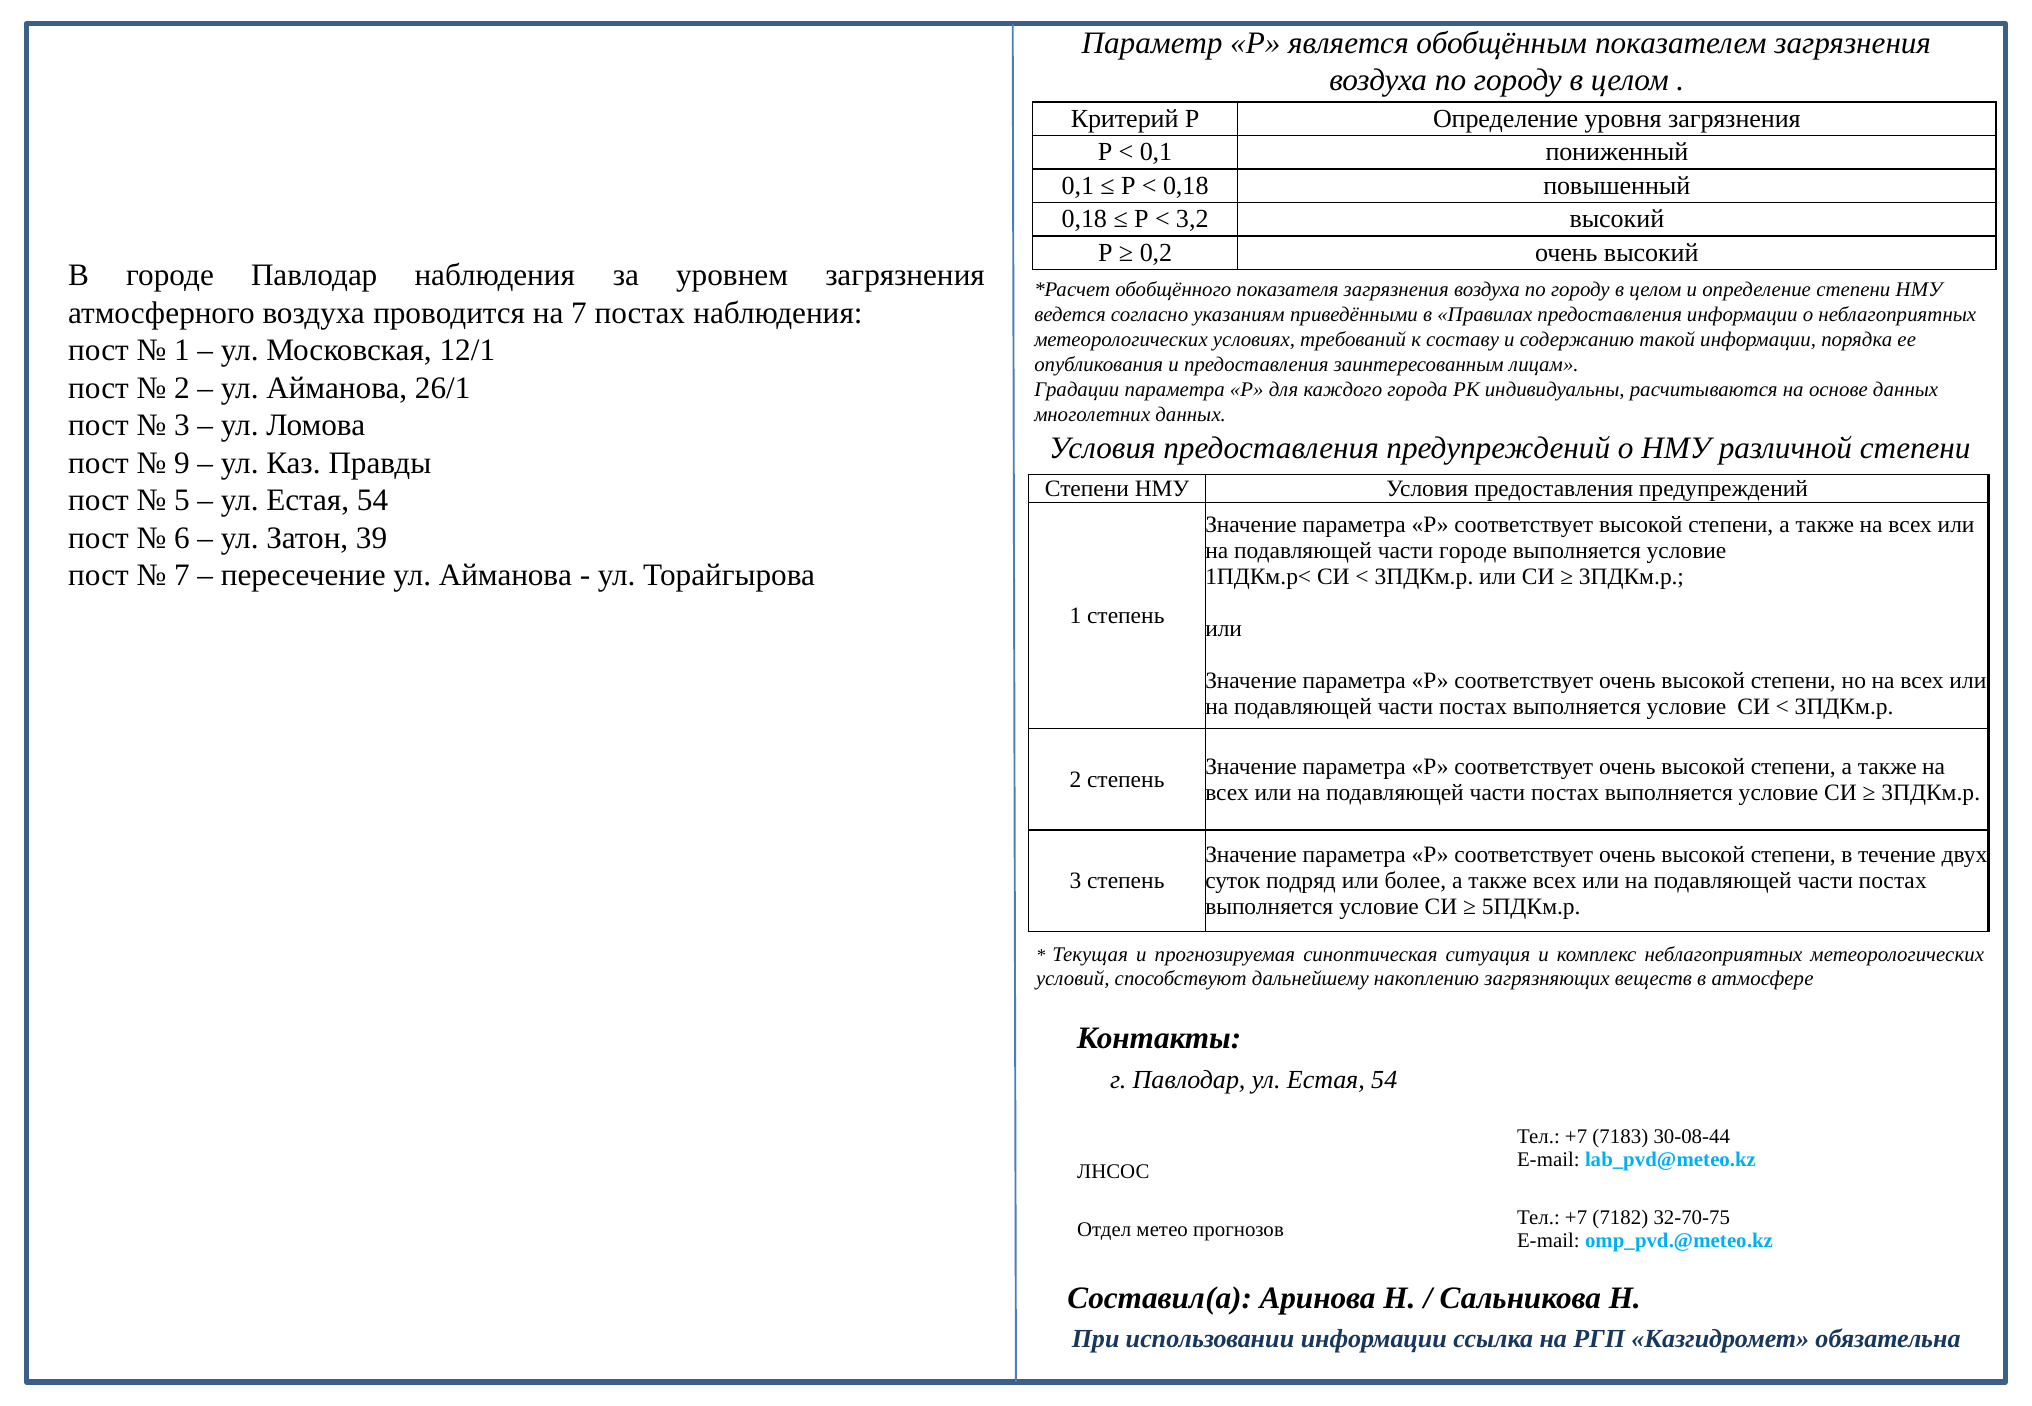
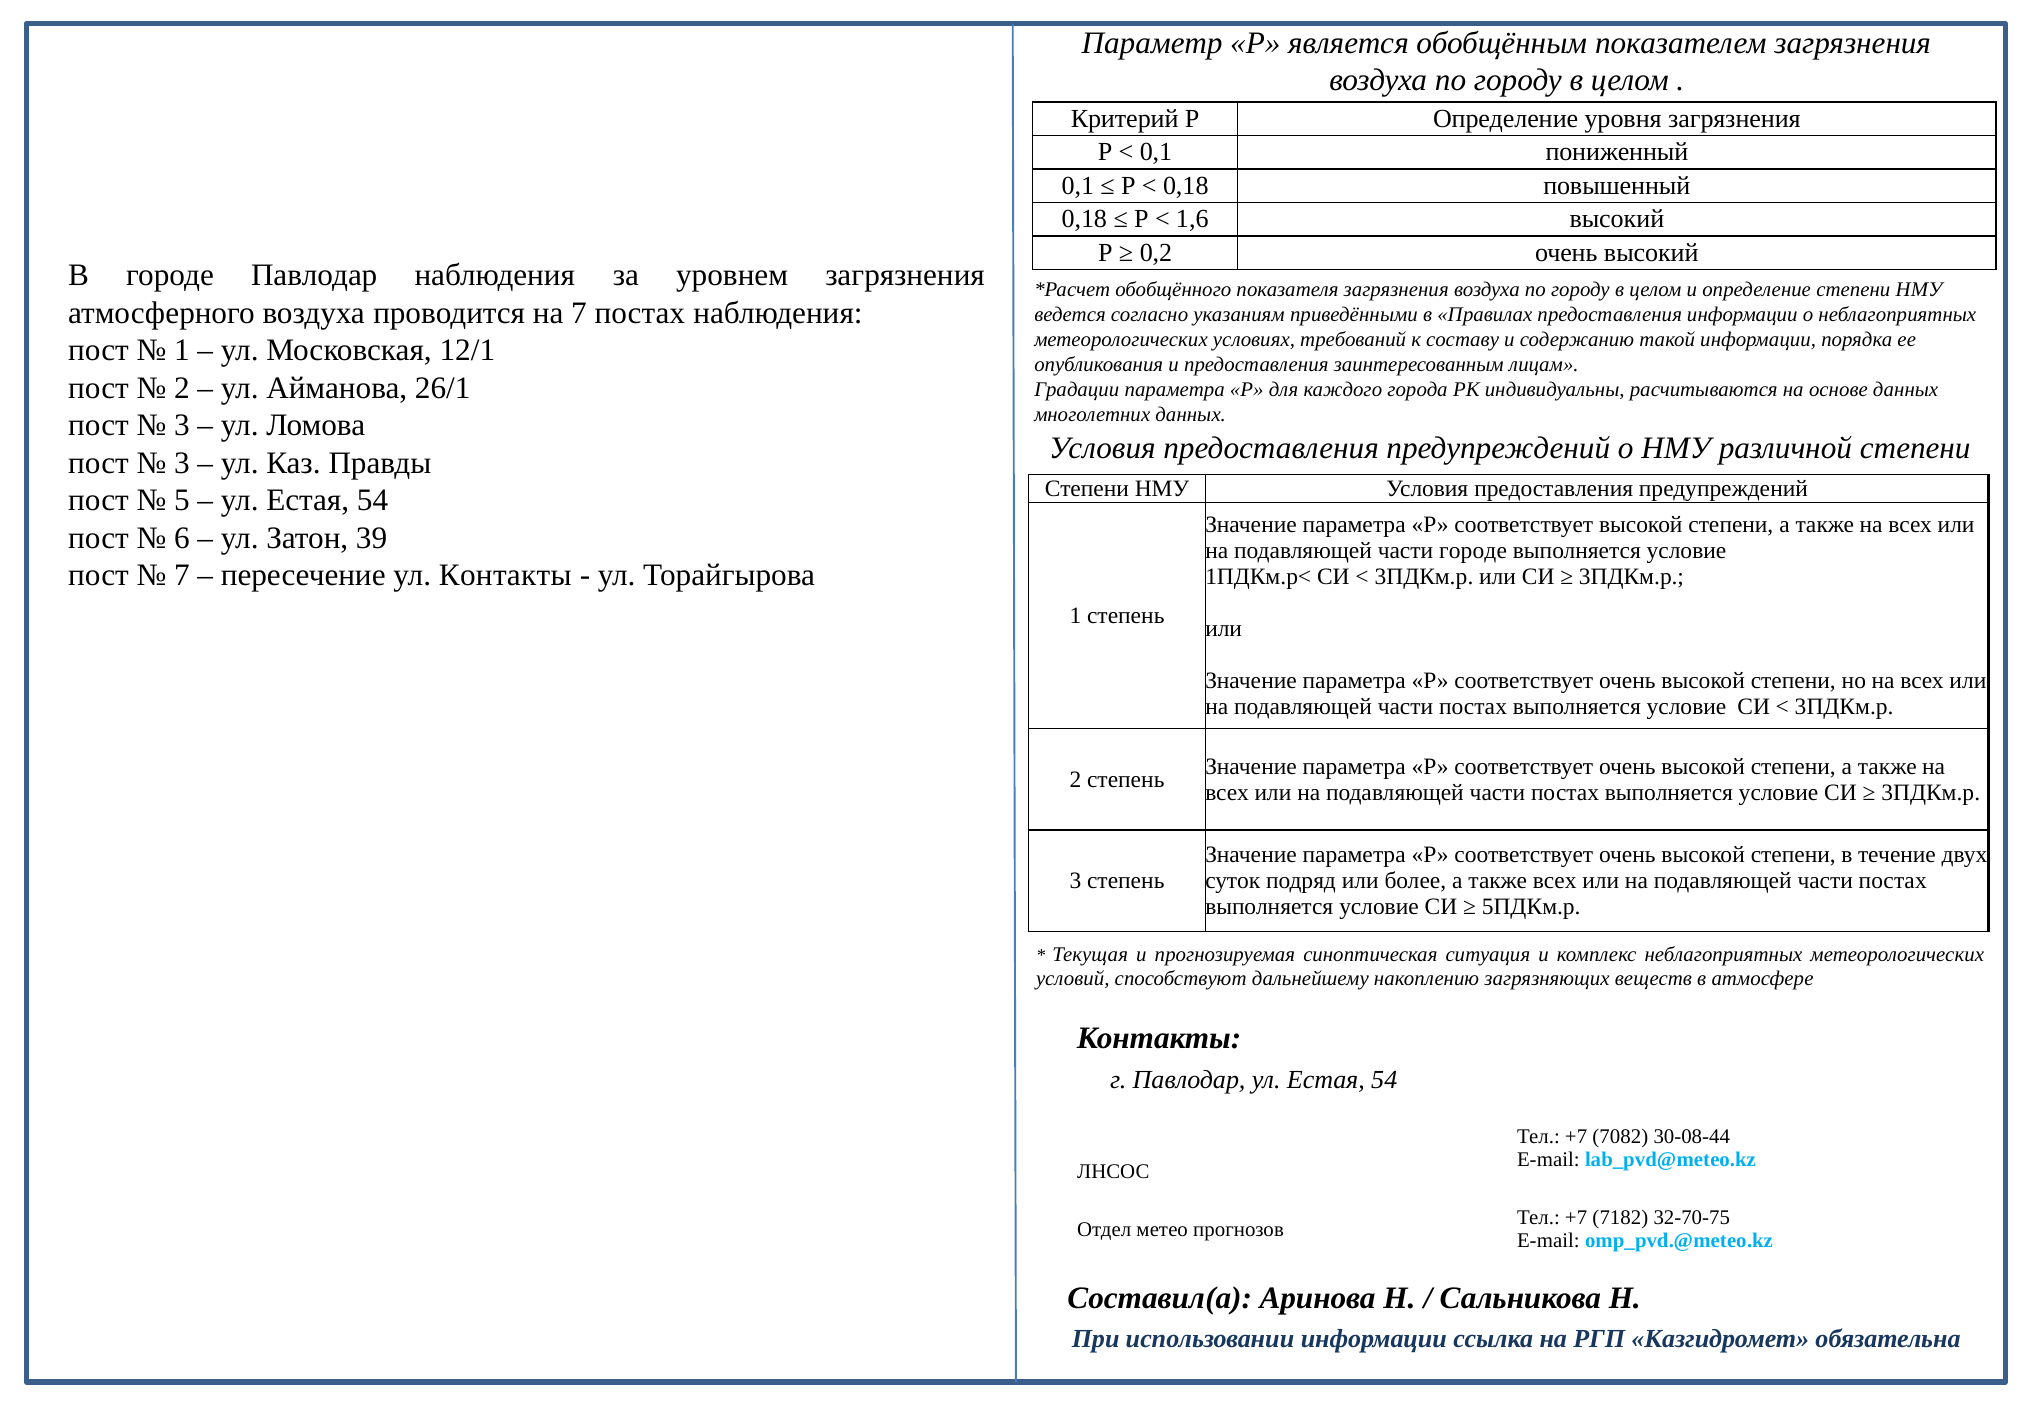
3,2: 3,2 -> 1,6 (1192, 219)
9: 9 -> 3 (182, 463)
пересечение ул Айманова: Айманова -> Контакты (505, 576)
7183: 7183 -> 7082 (1620, 1137)
